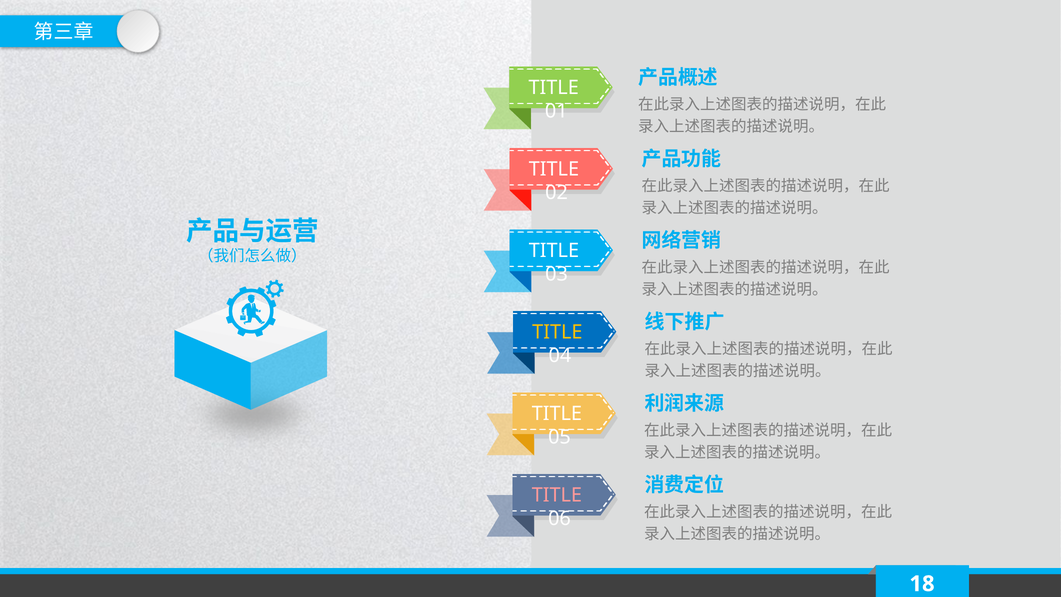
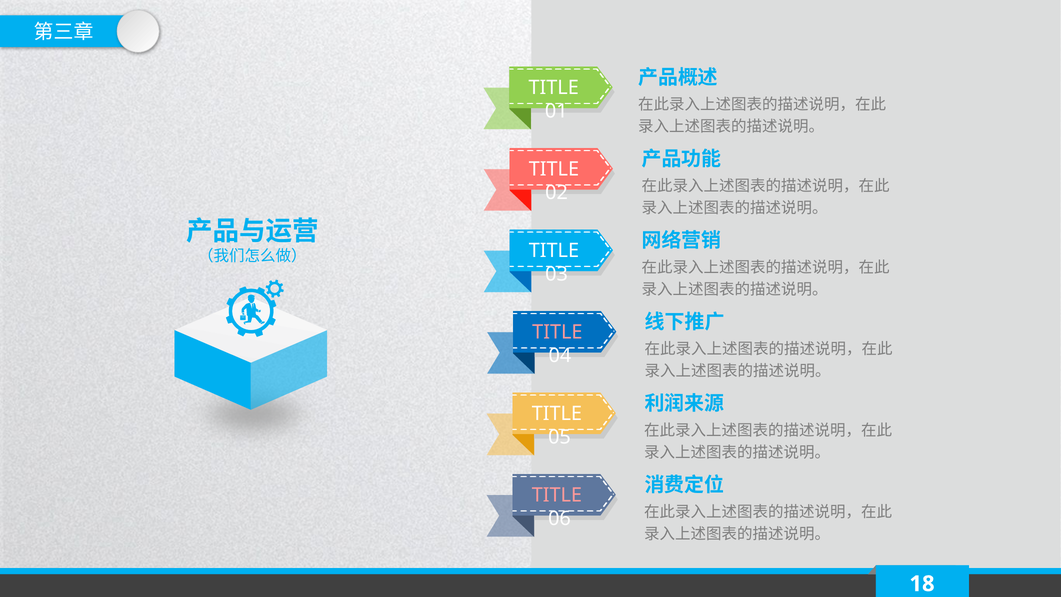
TITLE colour: yellow -> pink (557, 332)
